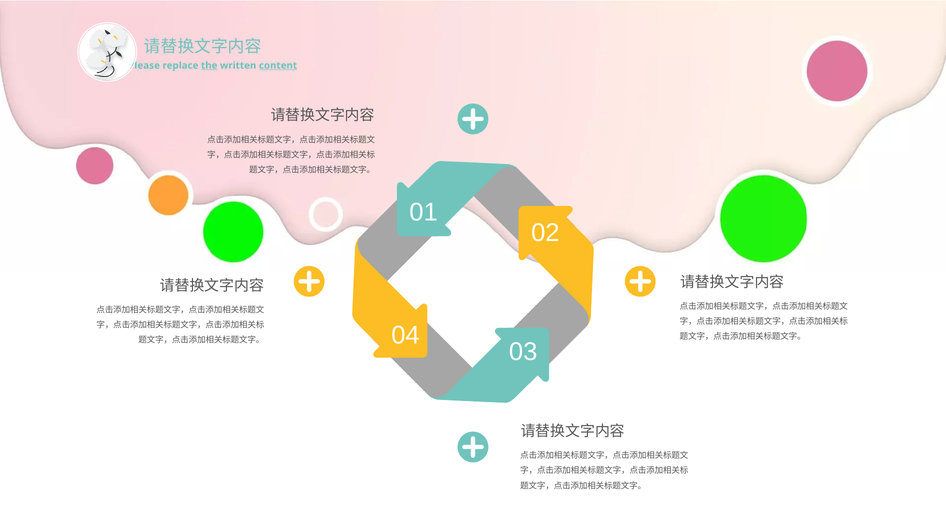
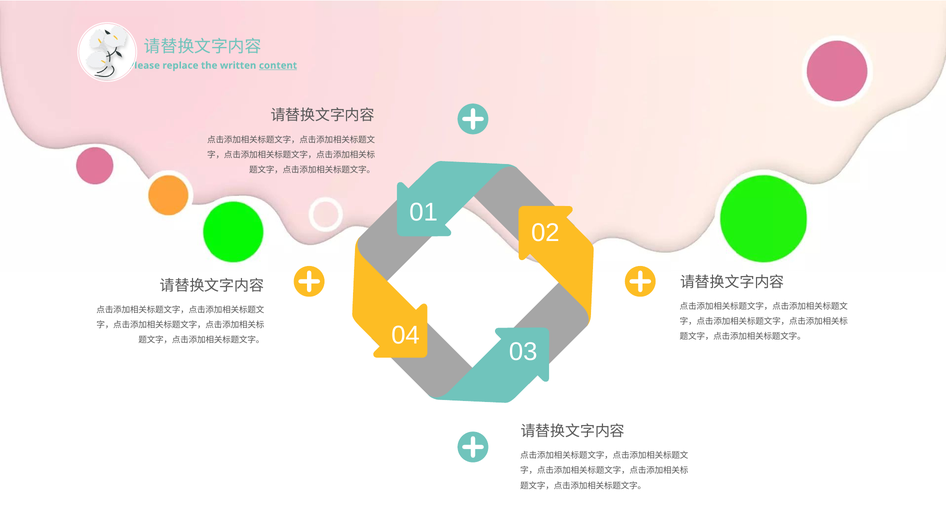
the underline: present -> none (209, 65)
